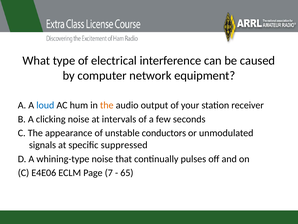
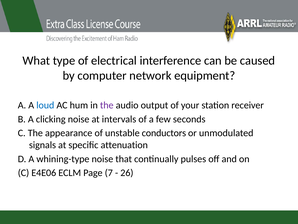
the colour: orange -> purple (107, 105)
suppressed: suppressed -> attenuation (124, 145)
65: 65 -> 26 (127, 173)
